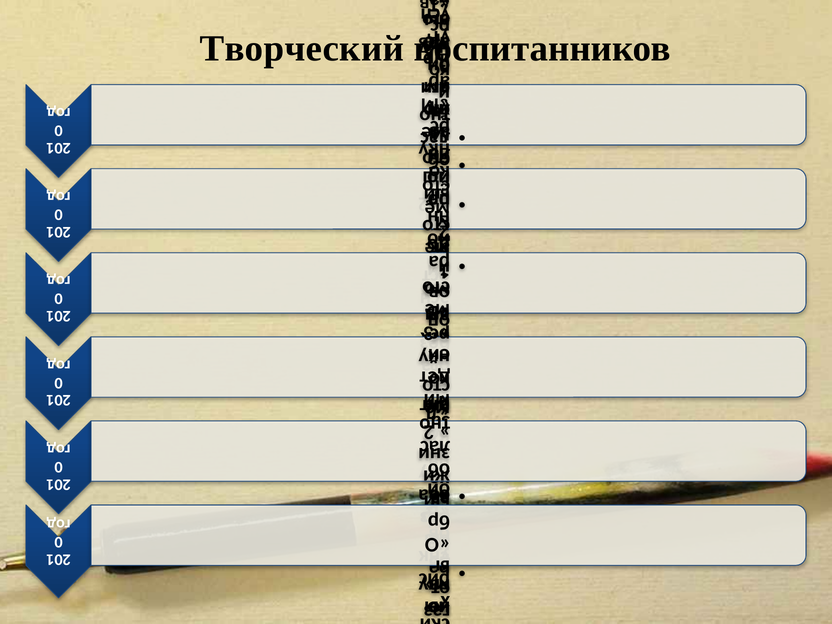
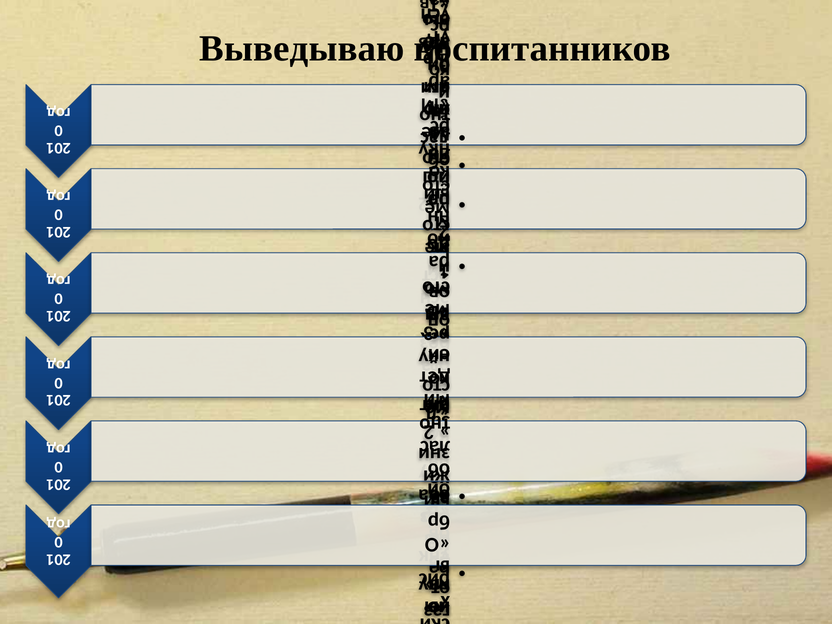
Творческий: Творческий -> Выведываю (302, 48)
